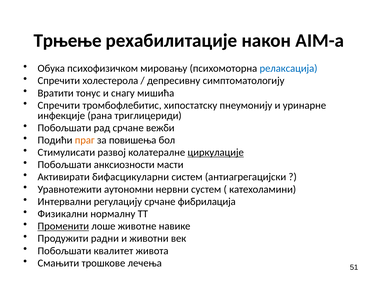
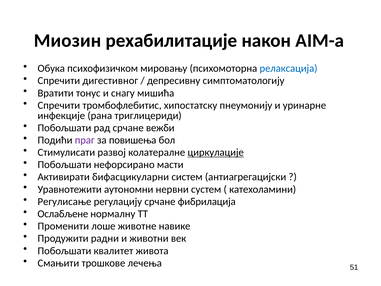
Трњење: Трњење -> Миозин (68, 41)
холестерола: холестерола -> дигестивног (110, 81)
праг colour: orange -> purple (85, 140)
анксиозности: анксиозности -> нефорсирано (124, 165)
Интервални: Интервални -> Регулисање (64, 201)
Физикални: Физикални -> Ослабљене (63, 214)
Променити underline: present -> none (63, 226)
